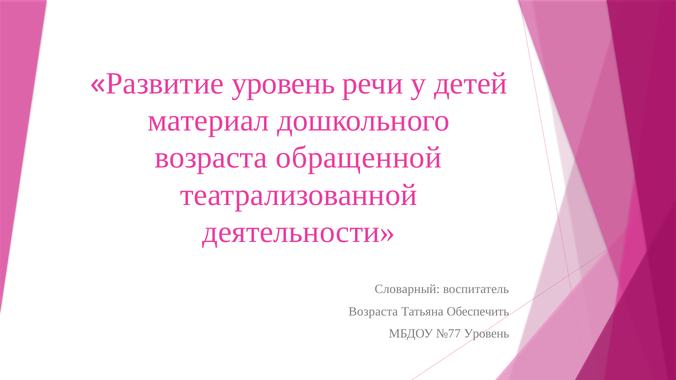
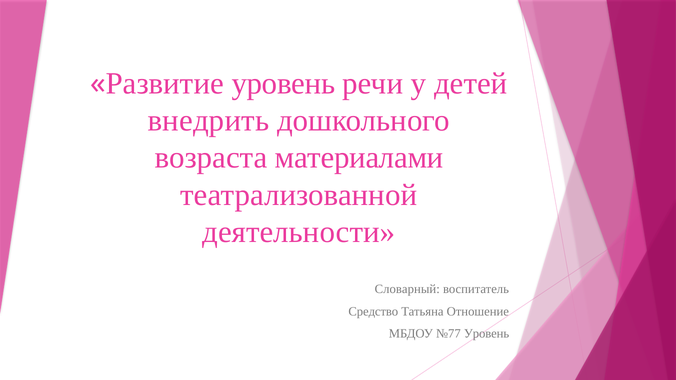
материал: материал -> внедрить (208, 121)
обращенной: обращенной -> материалами (359, 158)
Возраста: Возраста -> Средство (373, 312)
Обеспечить: Обеспечить -> Отношение (478, 312)
